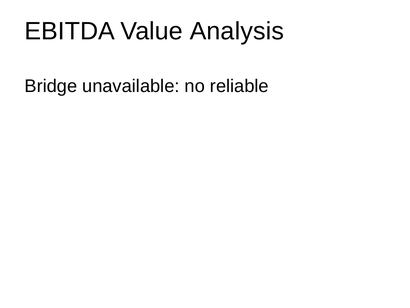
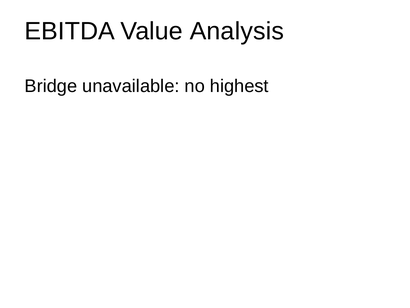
reliable: reliable -> highest (239, 86)
